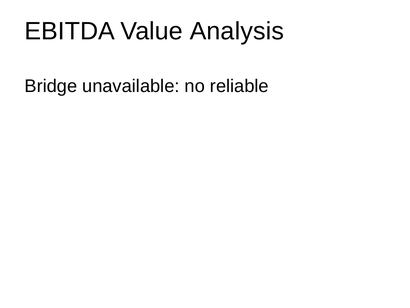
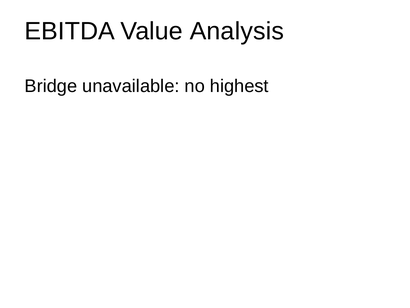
reliable: reliable -> highest (239, 86)
